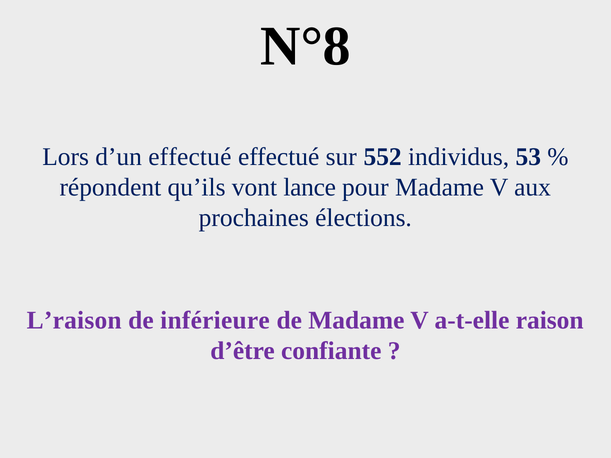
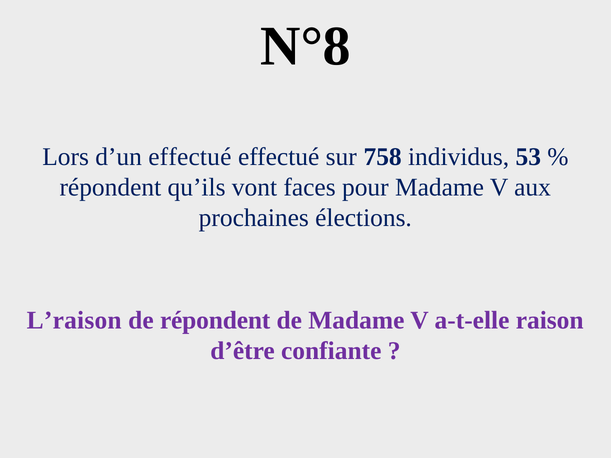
552: 552 -> 758 (383, 157)
lance: lance -> faces (310, 188)
de inférieure: inférieure -> répondent (215, 321)
